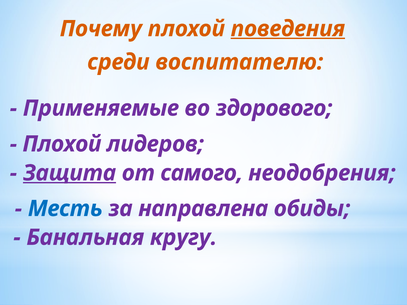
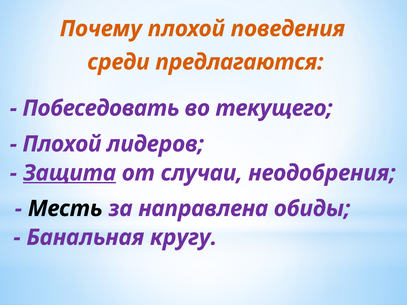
поведения underline: present -> none (288, 29)
воспитателю: воспитателю -> предлагаются (240, 62)
Применяемые: Применяемые -> Побеседовать (101, 108)
здорового: здорового -> текущего (274, 108)
самого: самого -> случаи (202, 173)
Месть colour: blue -> black (65, 209)
